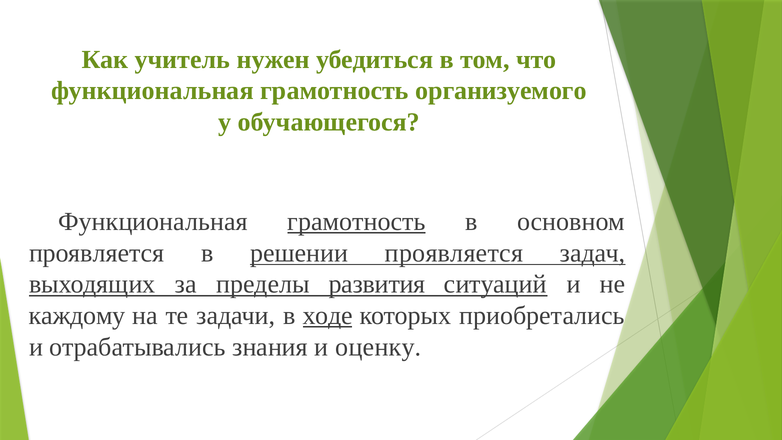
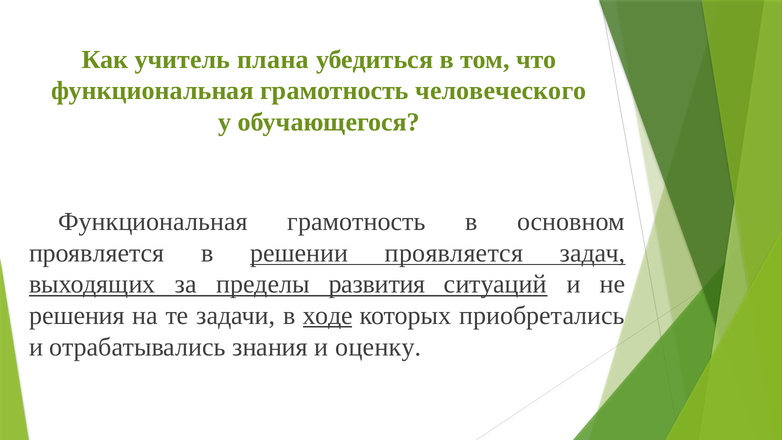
нужен: нужен -> плана (273, 59)
организуемого: организуемого -> человеческого (501, 91)
грамотность underline: present -> none (356, 222)
каждому: каждому -> решения (77, 316)
